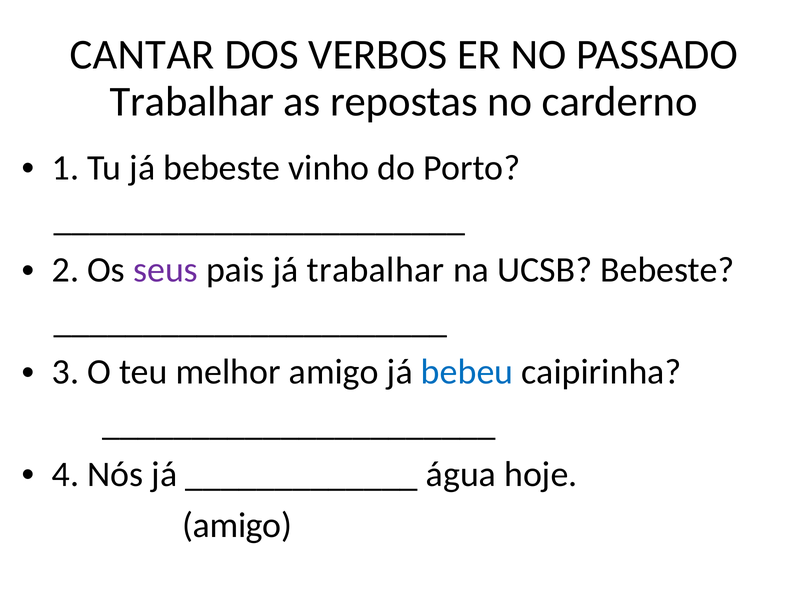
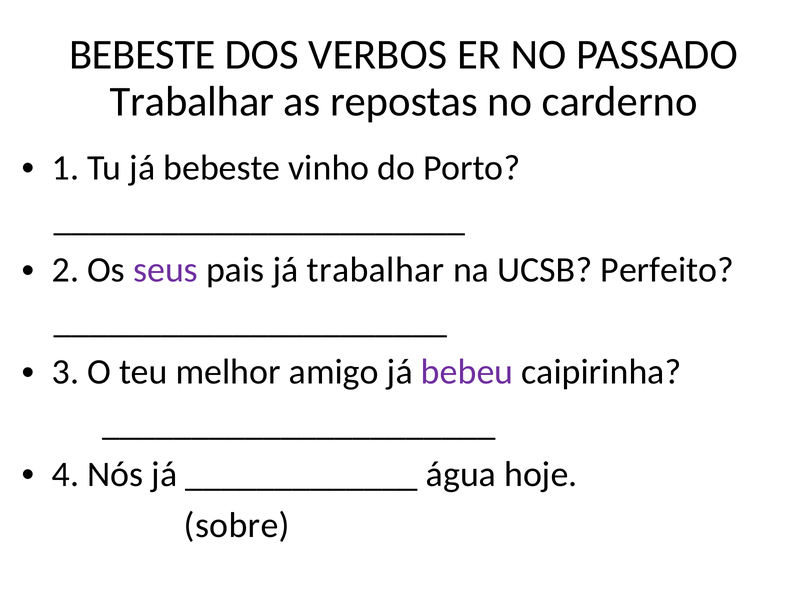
CANTAR: CANTAR -> BEBESTE (142, 55)
UCSB Bebeste: Bebeste -> Perfeito (667, 270)
bebeu colour: blue -> purple (467, 372)
amigo: amigo -> sobre (237, 525)
